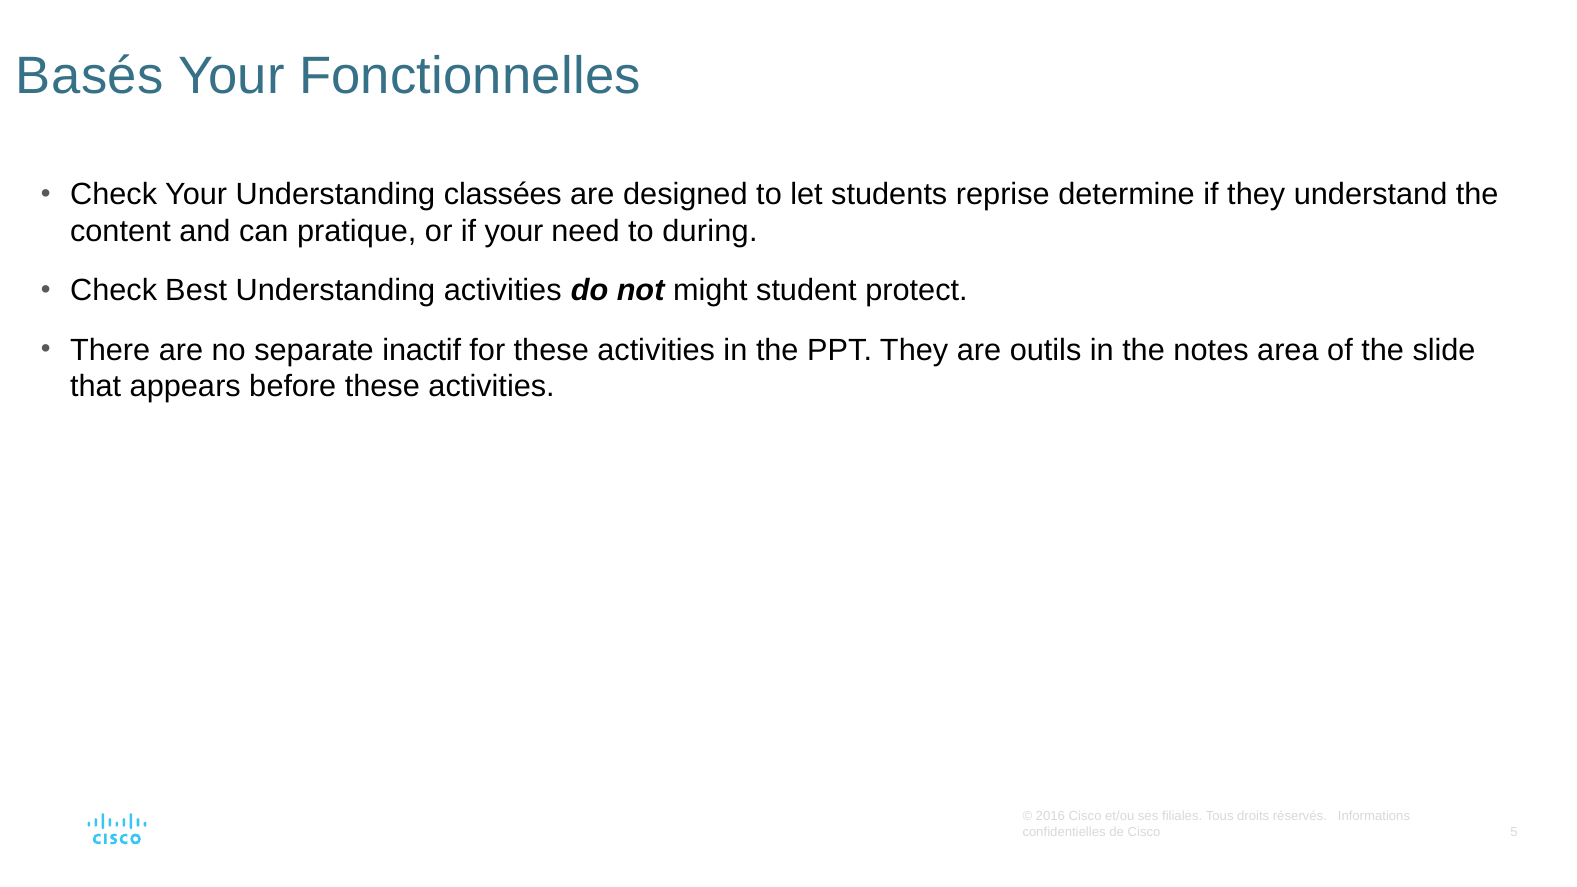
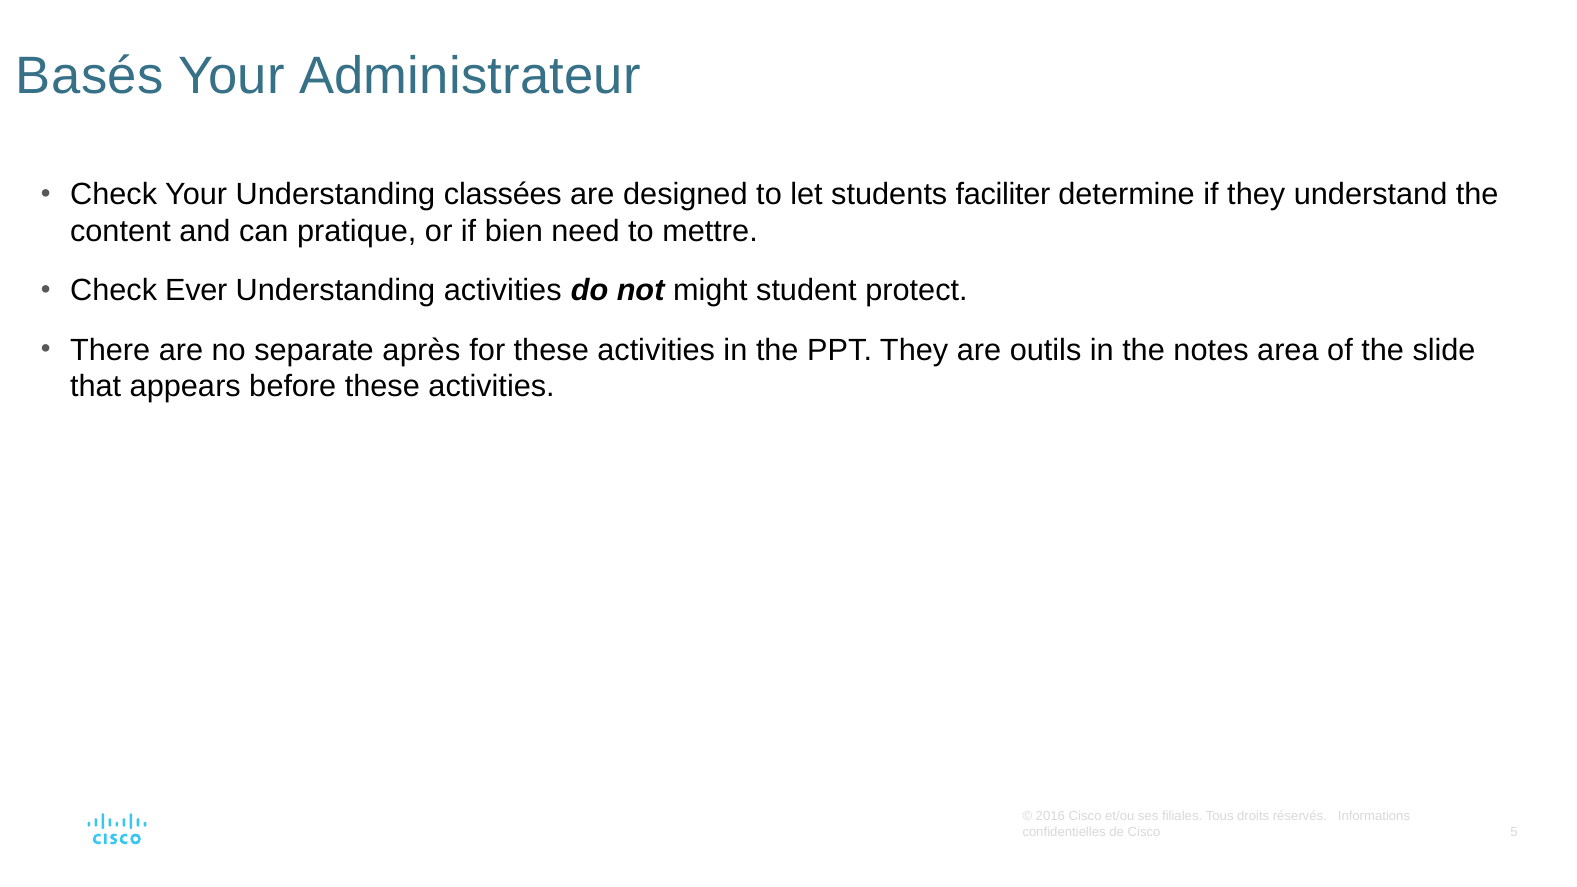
Fonctionnelles: Fonctionnelles -> Administrateur (470, 76)
reprise: reprise -> faciliter (1003, 195)
if your: your -> bien (514, 232)
during: during -> mettre (710, 232)
Best: Best -> Ever (196, 291)
inactif: inactif -> après (421, 350)
